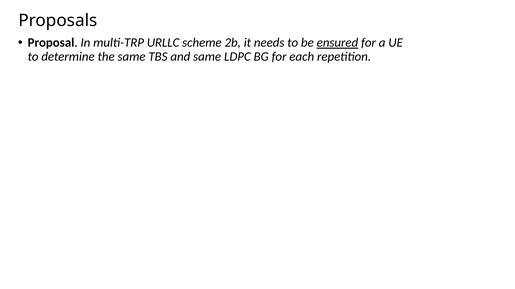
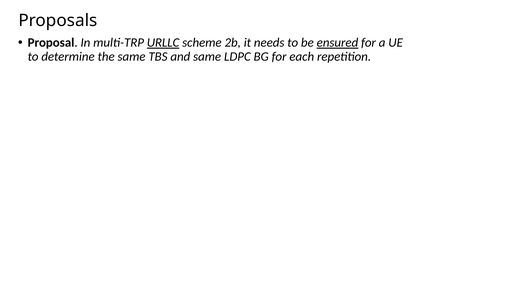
URLLC underline: none -> present (163, 43)
